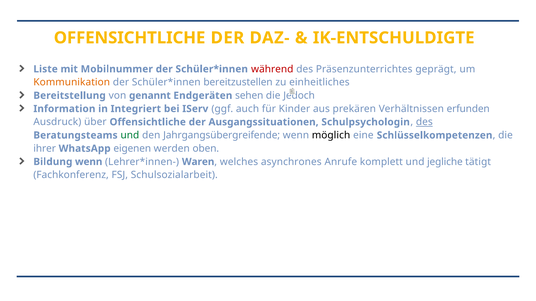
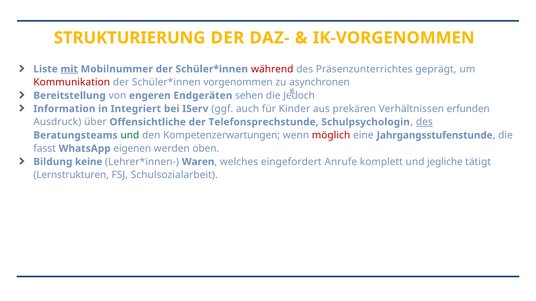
OFFENSICHTLICHE: OFFENSICHTLICHE -> STRUKTURIERUNG (130, 38)
IK-ENTSCHULDIGTE: IK-ENTSCHULDIGTE -> IK-VORGENOMMEN (394, 38)
mit underline: none -> present (69, 69)
Kommunikation colour: orange -> red (72, 82)
bereitzustellen: bereitzustellen -> vorgenommen (238, 82)
einheitliches: einheitliches -> asynchronen (319, 82)
genannt: genannt -> engeren (150, 96)
Ausgangssituationen: Ausgangssituationen -> Telefonsprechstunde (264, 122)
Jahrgangsübergreifende: Jahrgangsübergreifende -> Kompetenzerwartungen (222, 135)
möglich colour: black -> red (331, 135)
Schlüsselkompetenzen: Schlüsselkompetenzen -> Jahrgangsstufenstunde (435, 135)
ihrer: ihrer -> fasst (45, 149)
Bildung wenn: wenn -> keine (89, 162)
asynchrones: asynchrones -> eingefordert (291, 162)
Fachkonferenz: Fachkonferenz -> Lernstrukturen (71, 175)
